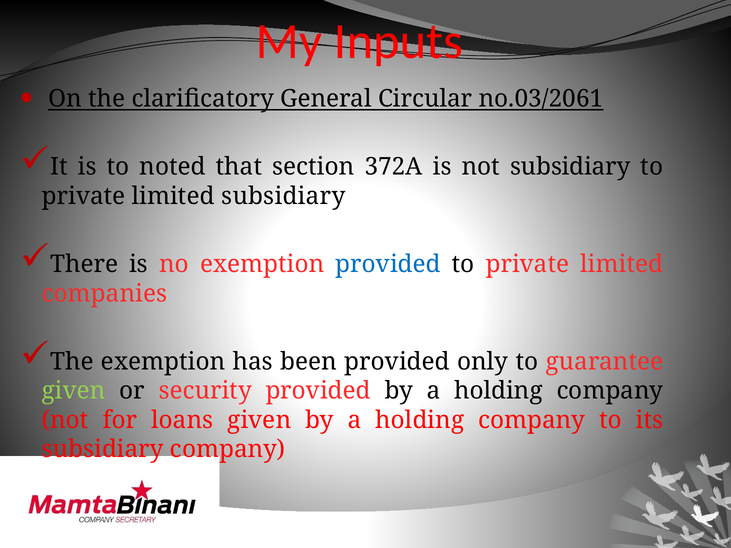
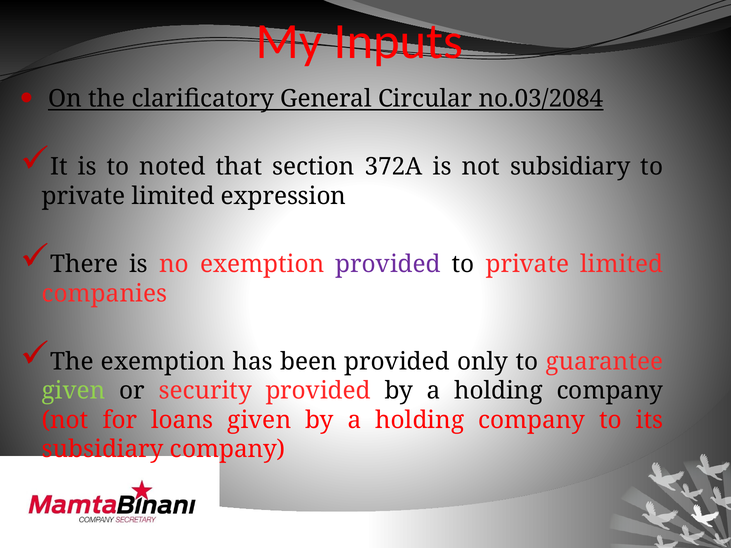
no.03/2061: no.03/2061 -> no.03/2084 (541, 99)
limited subsidiary: subsidiary -> expression (284, 196)
provided colour: blue -> purple (388, 264)
